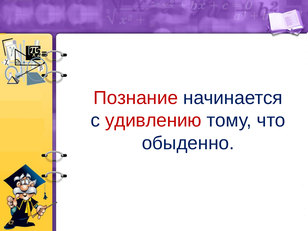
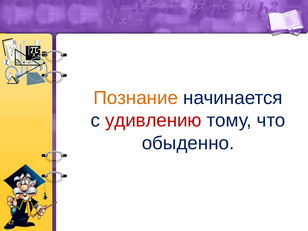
Познание colour: red -> orange (136, 98)
